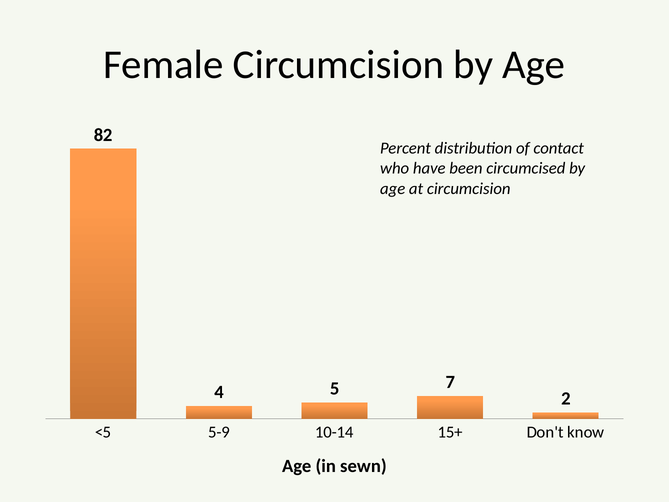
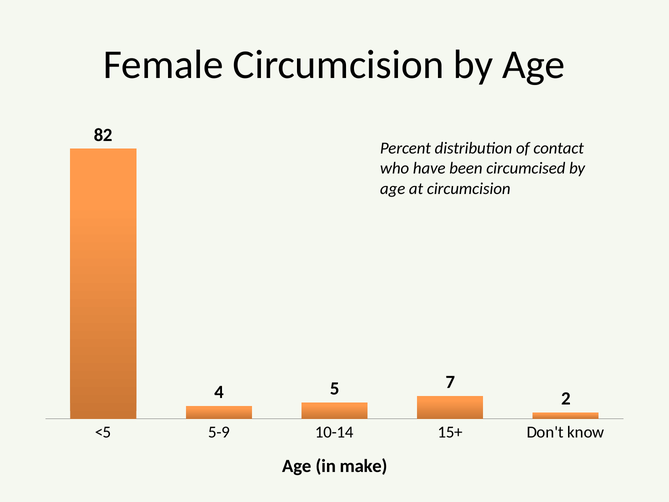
sewn: sewn -> make (364, 466)
